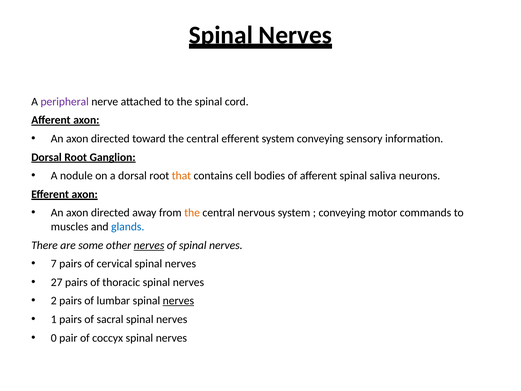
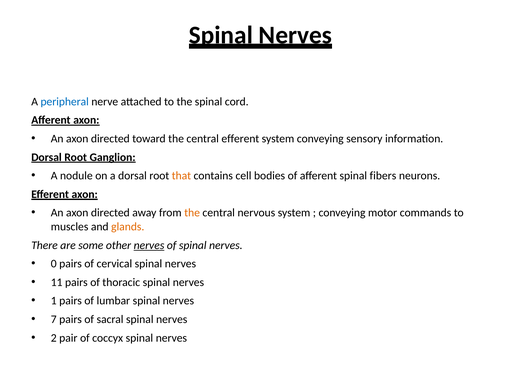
peripheral colour: purple -> blue (65, 102)
saliva: saliva -> fibers (383, 176)
glands colour: blue -> orange (128, 227)
7: 7 -> 0 (54, 264)
27: 27 -> 11 (57, 282)
2: 2 -> 1 (54, 301)
nerves underline: present -> none (178, 301)
1: 1 -> 7 (54, 319)
0: 0 -> 2 (54, 338)
